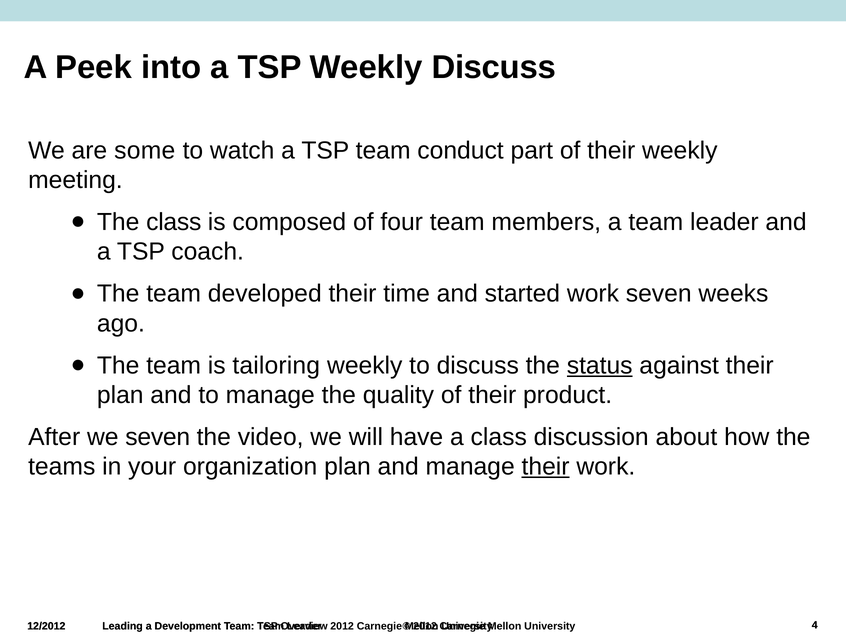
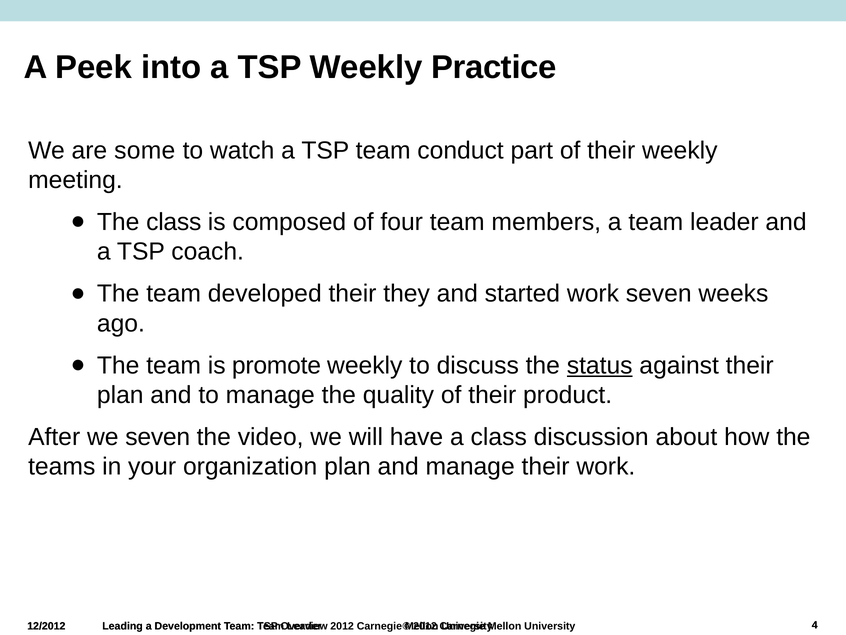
Weekly Discuss: Discuss -> Practice (494, 67)
time: time -> they (407, 294)
tailoring: tailoring -> promote (276, 365)
their underline: present -> none (546, 466)
